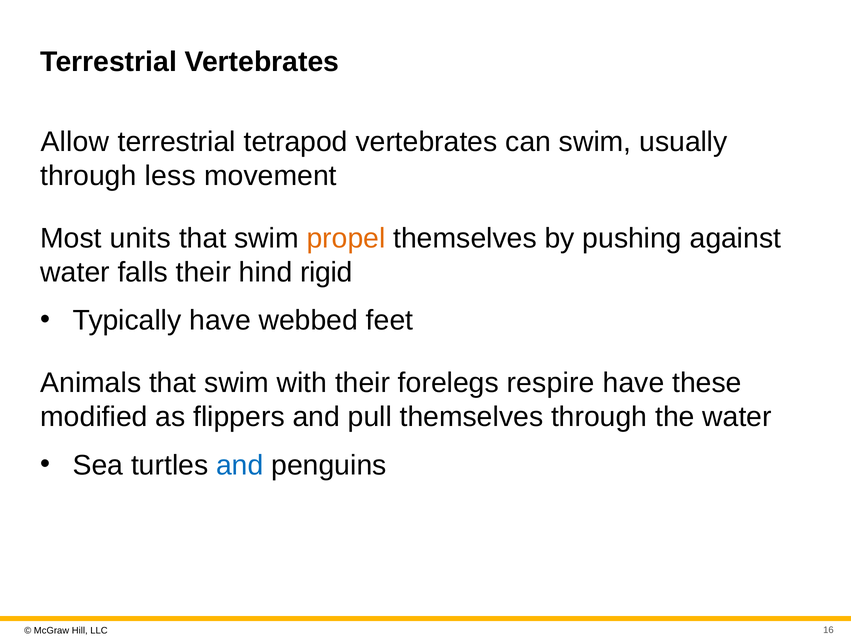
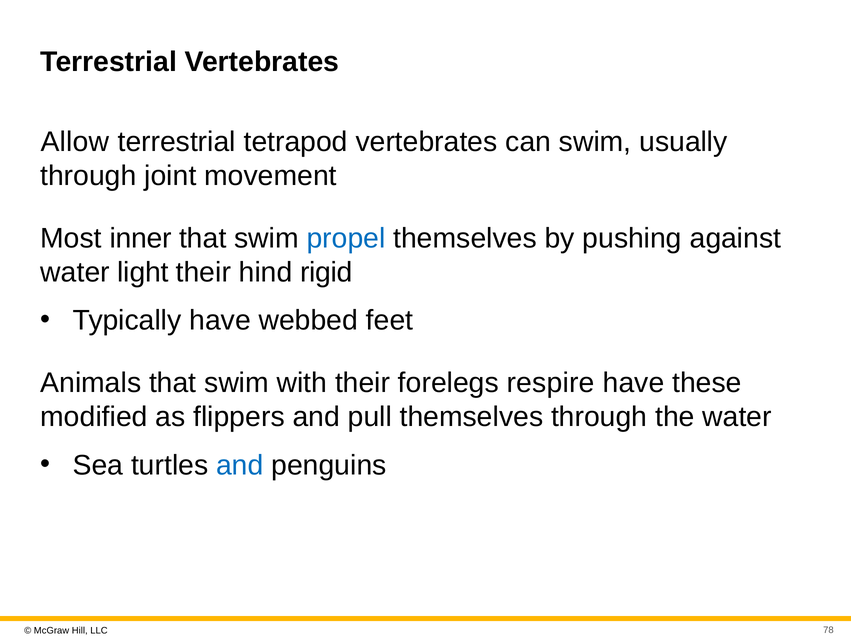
less: less -> joint (170, 176)
units: units -> inner (141, 238)
propel colour: orange -> blue (346, 238)
falls: falls -> light (143, 273)
16: 16 -> 78 (828, 630)
